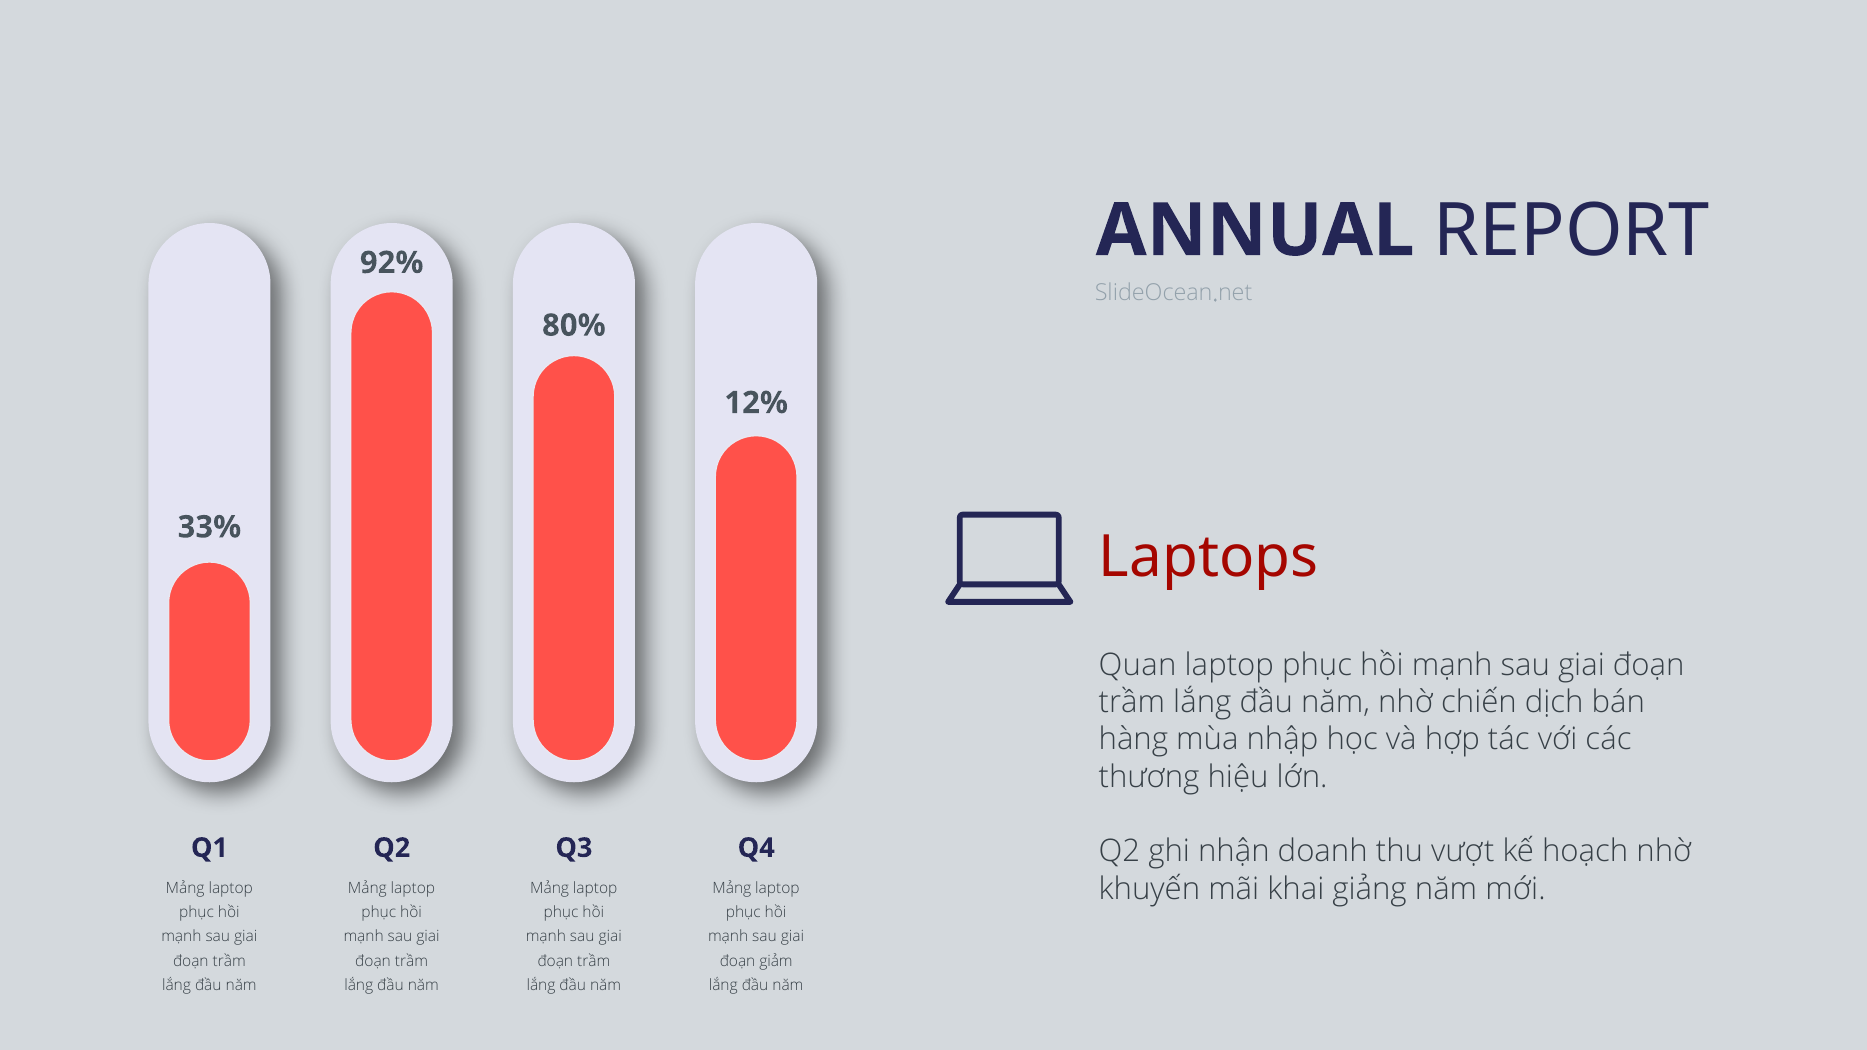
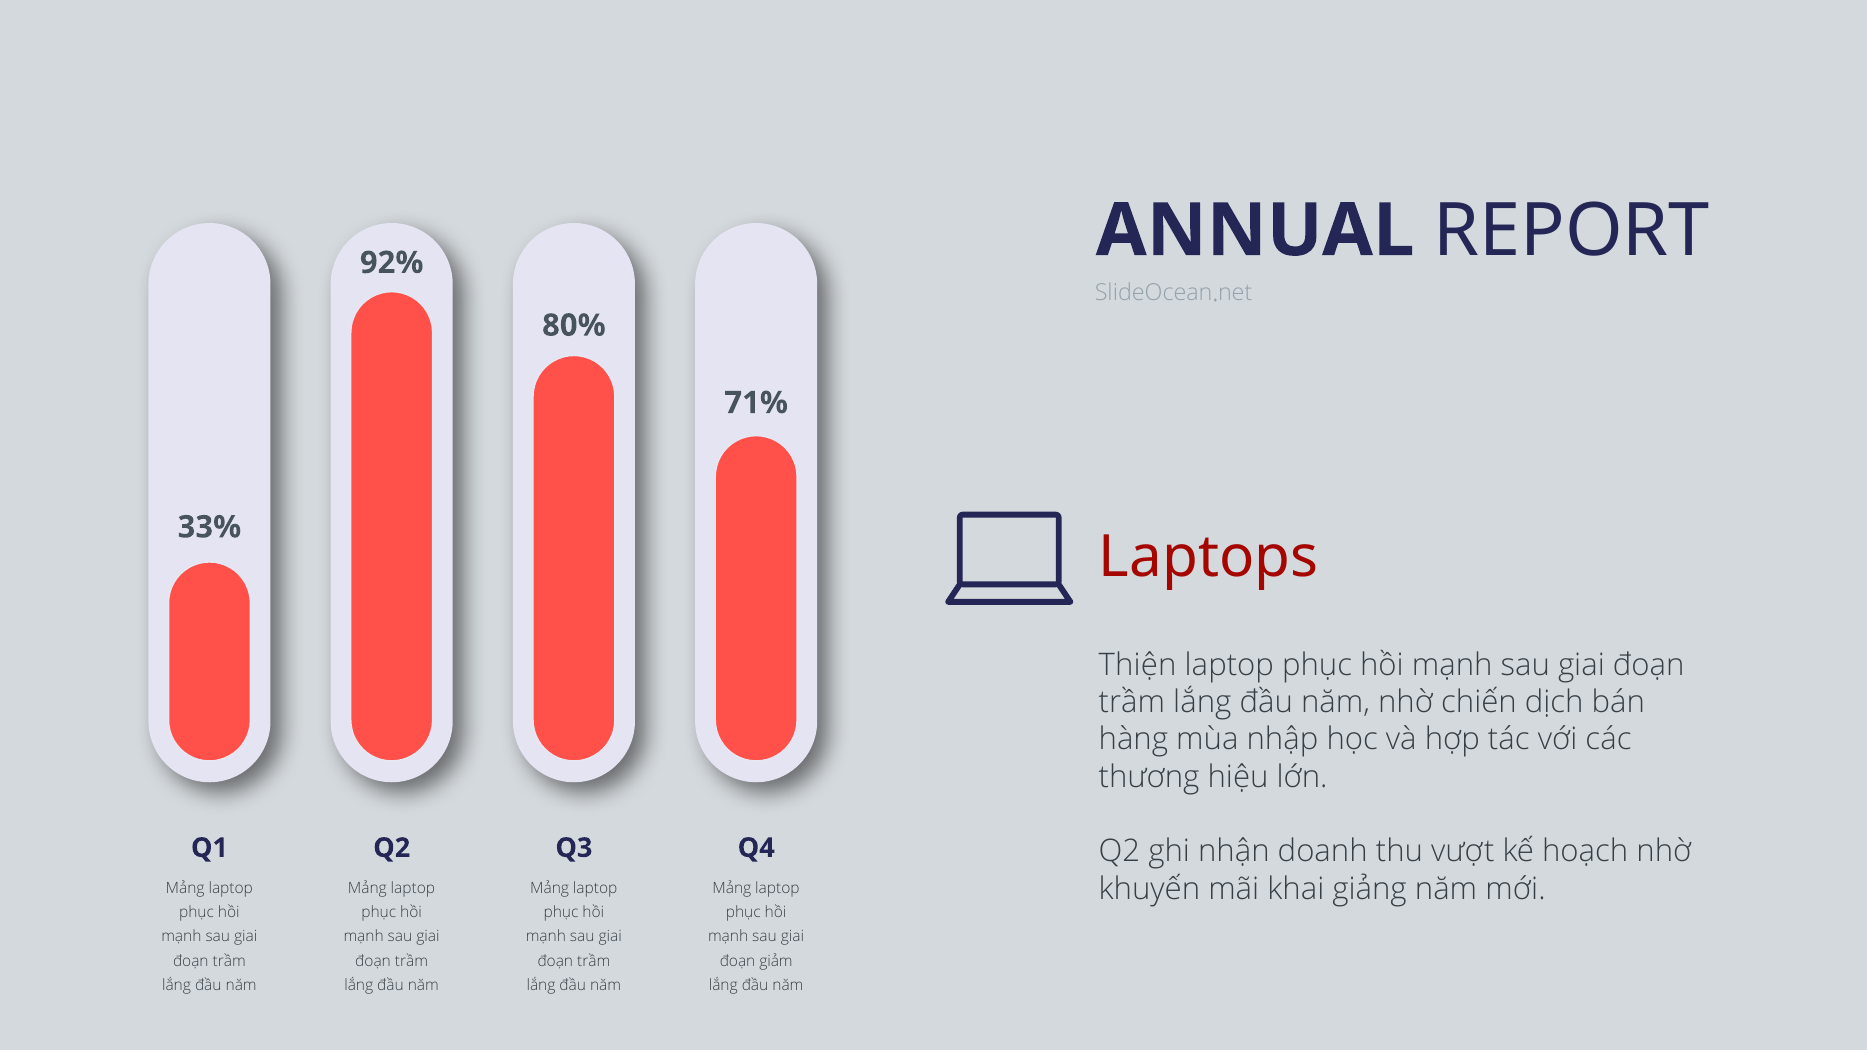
12%: 12% -> 71% (756, 403)
Quan: Quan -> Thiện (1138, 665)
